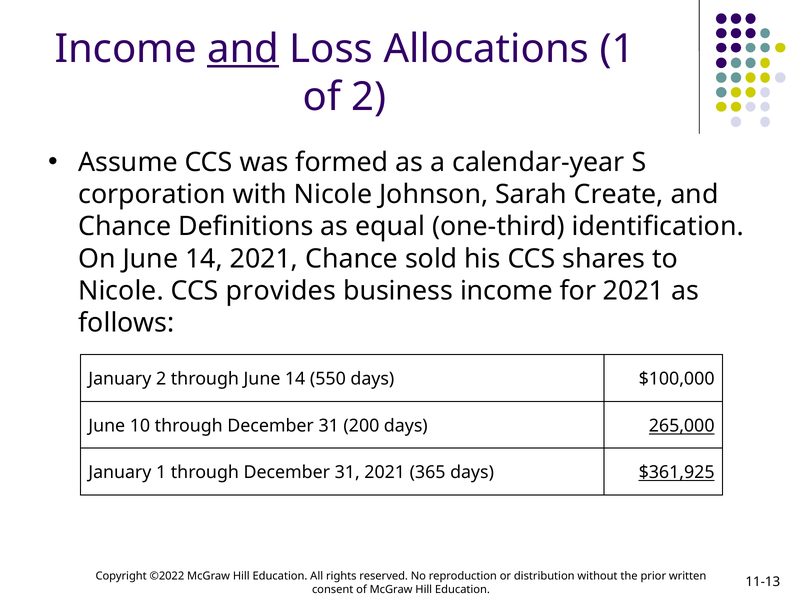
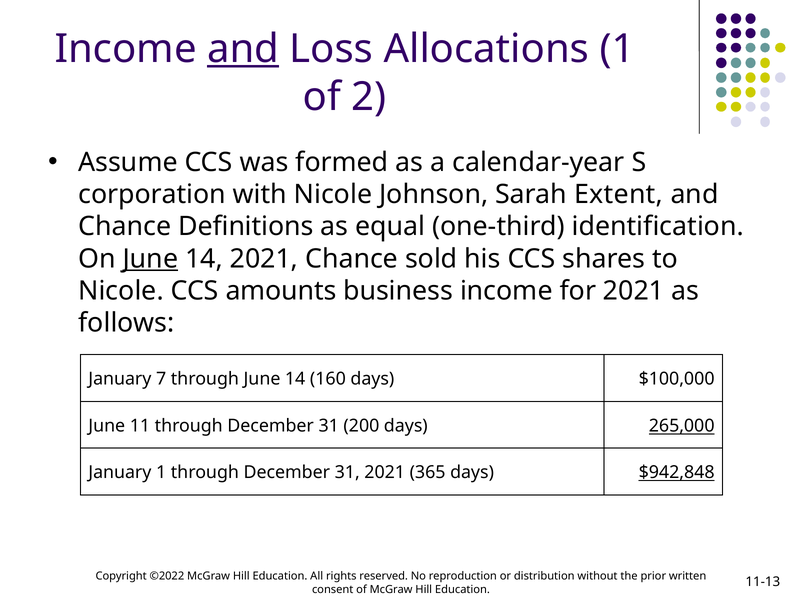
Create: Create -> Extent (619, 195)
June underline: none -> present (150, 259)
provides: provides -> amounts (281, 291)
January 2: 2 -> 7 (161, 379)
550: 550 -> 160 (328, 379)
10: 10 -> 11 (140, 426)
$361,925: $361,925 -> $942,848 (677, 473)
